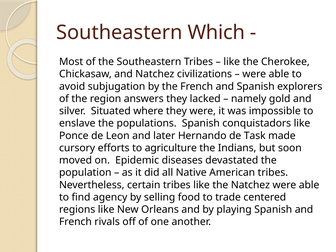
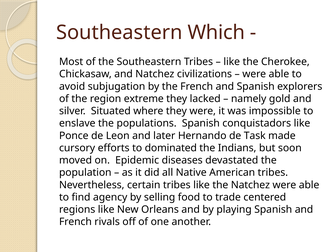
answers: answers -> extreme (144, 99)
agriculture: agriculture -> dominated (171, 148)
